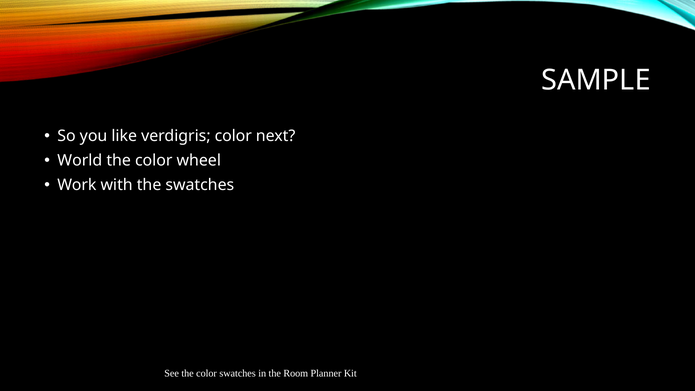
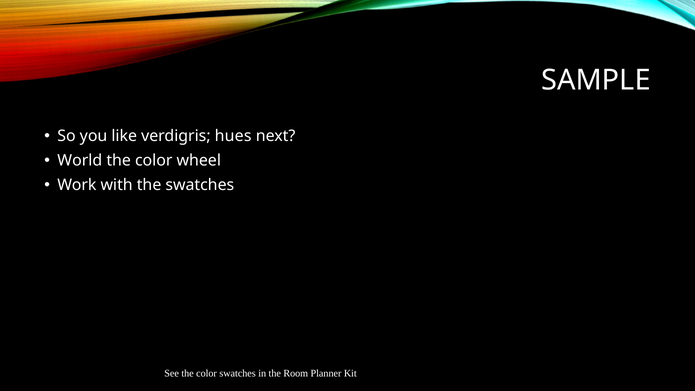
verdigris color: color -> hues (233, 136)
